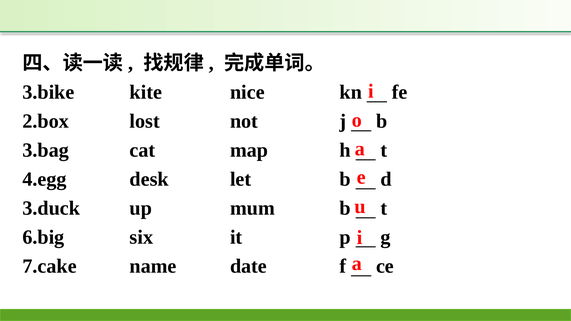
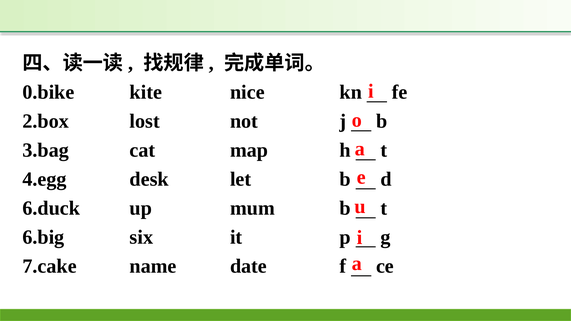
3.bike: 3.bike -> 0.bike (48, 92)
3.duck: 3.duck -> 6.duck (51, 208)
